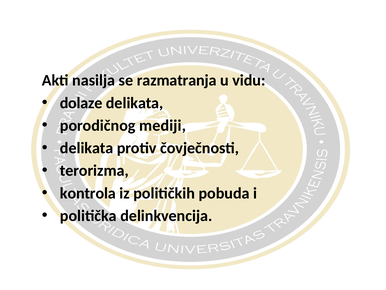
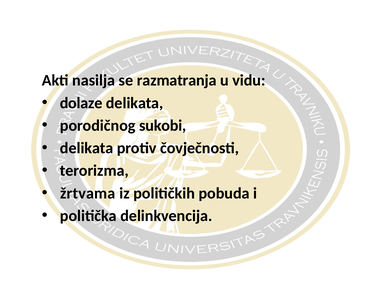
mediji: mediji -> sukobi (163, 125)
kontrola: kontrola -> žrtvama (88, 193)
